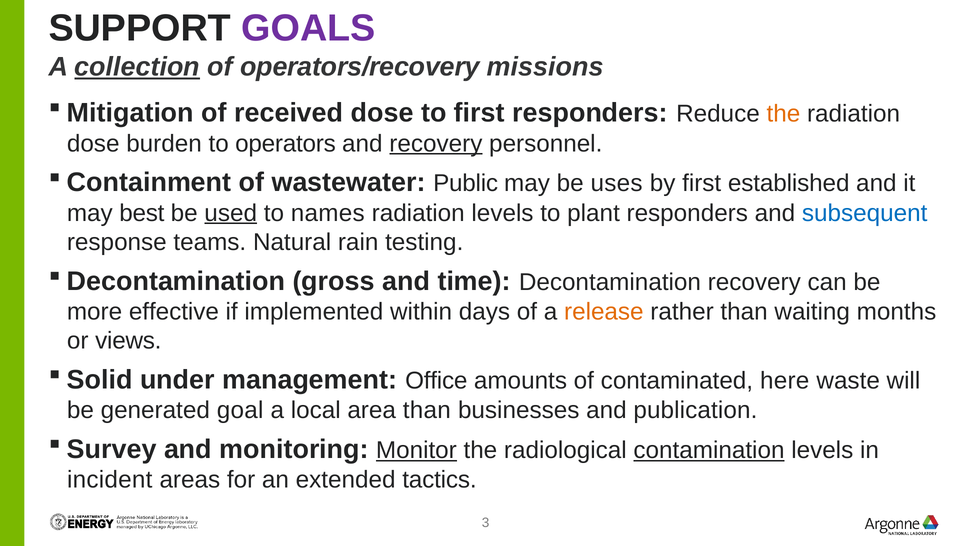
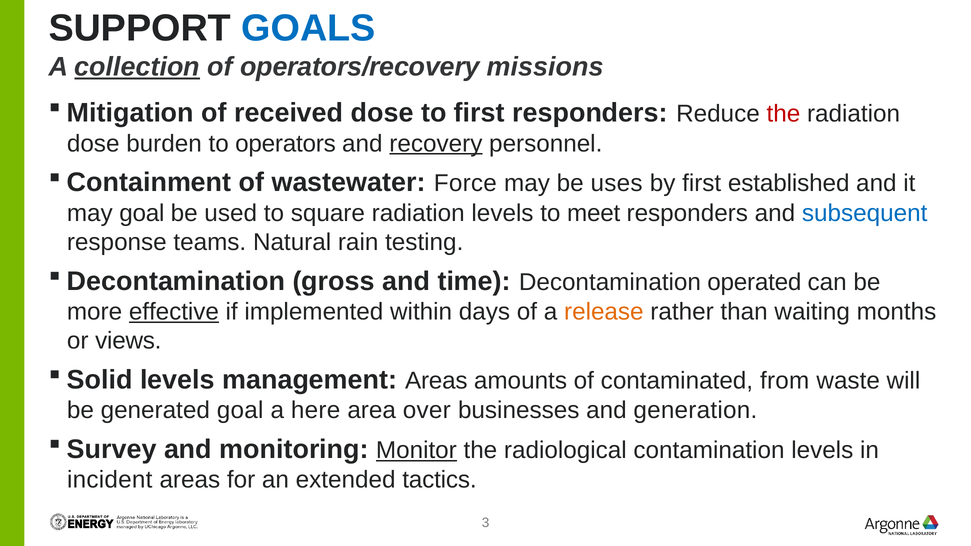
GOALS colour: purple -> blue (309, 28)
the colour: orange -> red (783, 114)
Public: Public -> Force (465, 183)
may best: best -> goal (142, 213)
used underline: present -> none (231, 213)
names: names -> square (328, 213)
plant: plant -> meet (594, 213)
Decontamination recovery: recovery -> operated (754, 282)
effective underline: none -> present (174, 312)
under: under -> levels (177, 380)
management Office: Office -> Areas (436, 381)
here: here -> from (785, 381)
local: local -> here (316, 410)
area than: than -> over (427, 410)
publication: publication -> generation (695, 410)
contamination underline: present -> none (709, 450)
